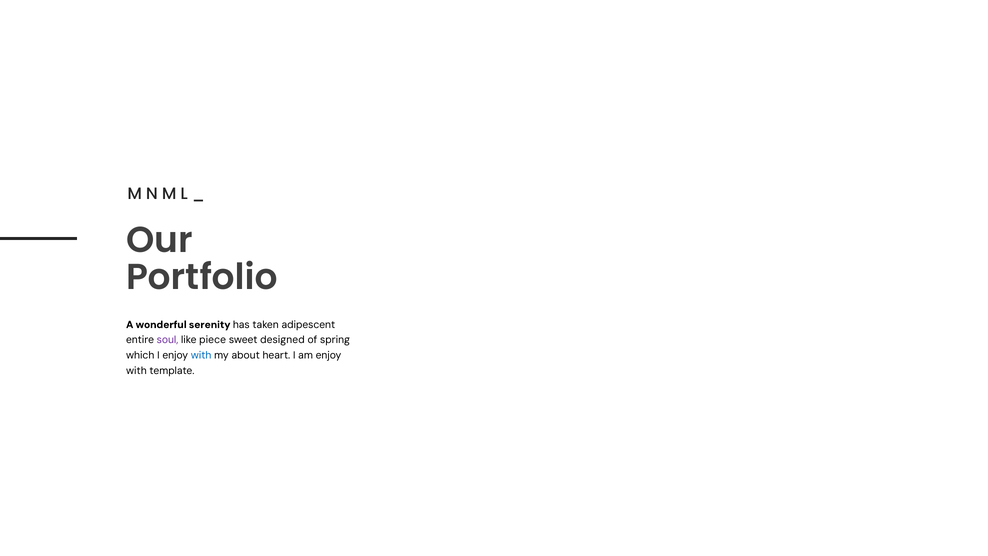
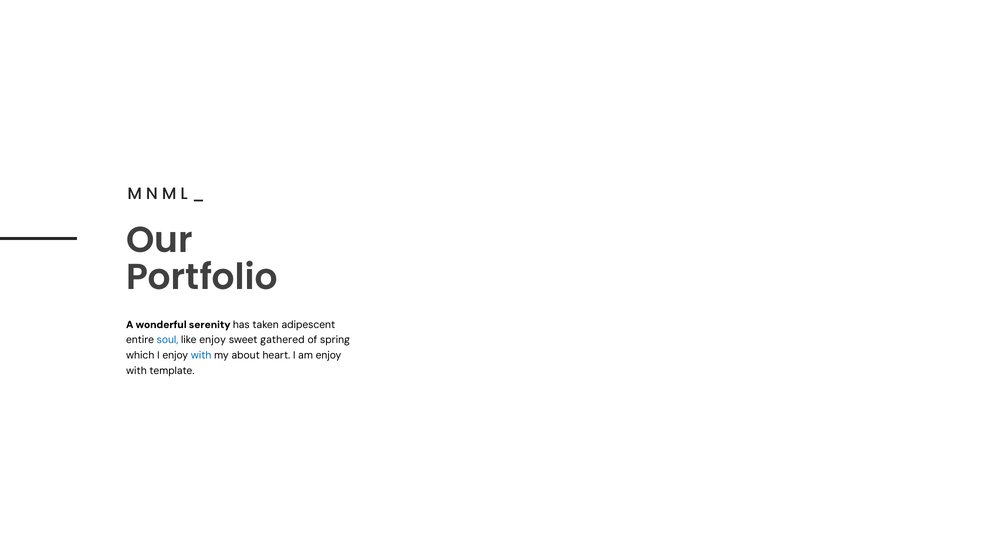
soul colour: purple -> blue (168, 340)
like piece: piece -> enjoy (213, 340)
designed: designed -> gathered (282, 340)
